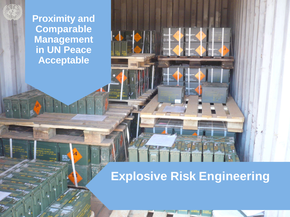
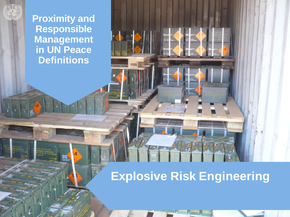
Comparable: Comparable -> Responsible (64, 29)
Acceptable: Acceptable -> Definitions (64, 60)
